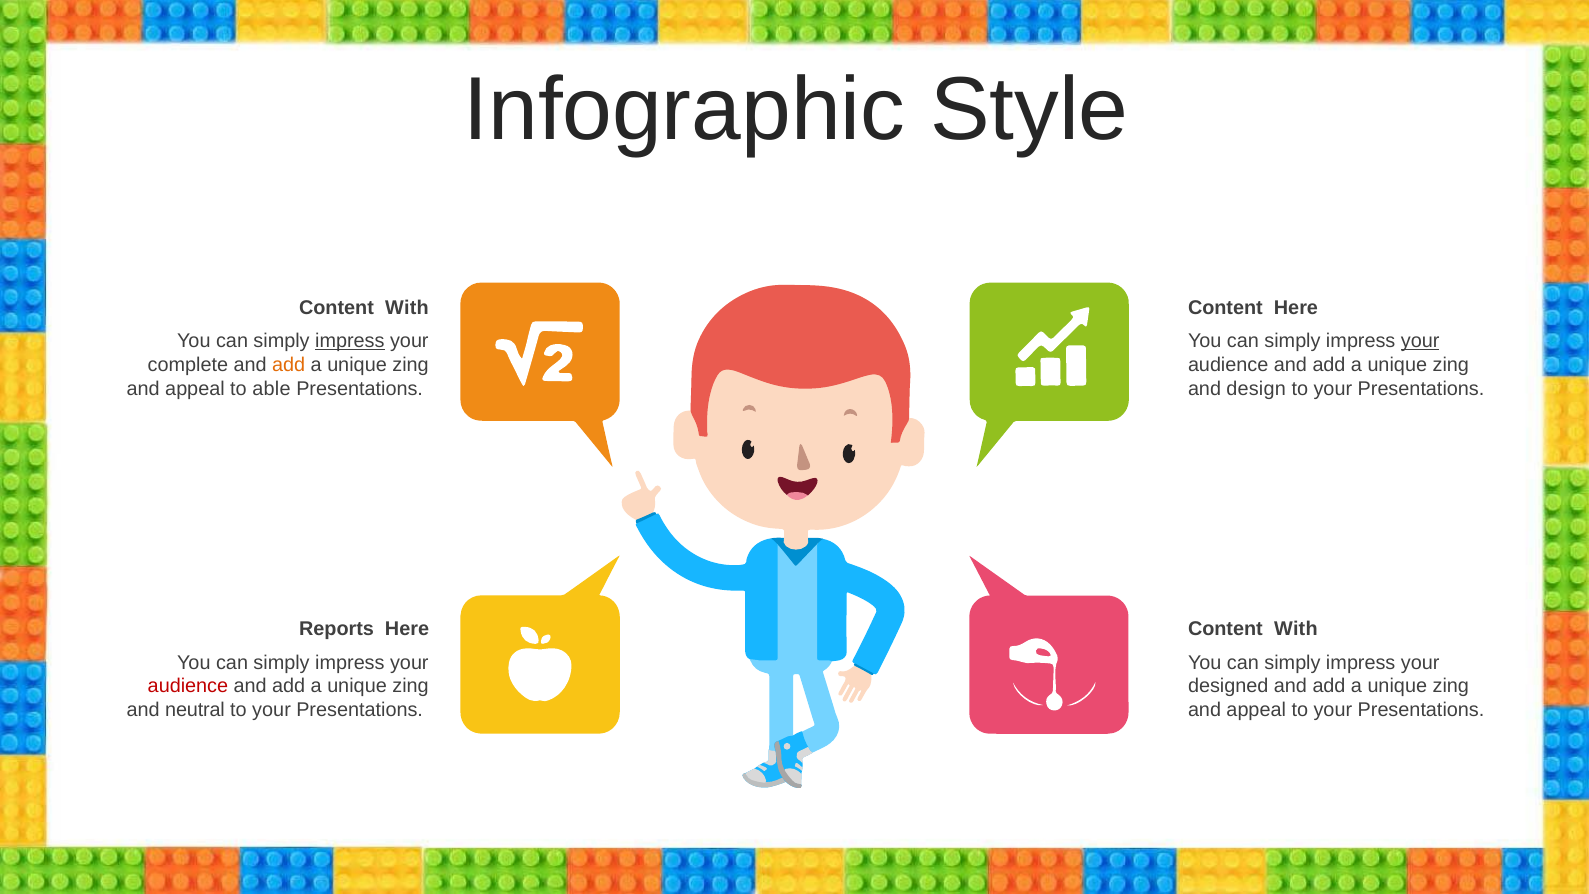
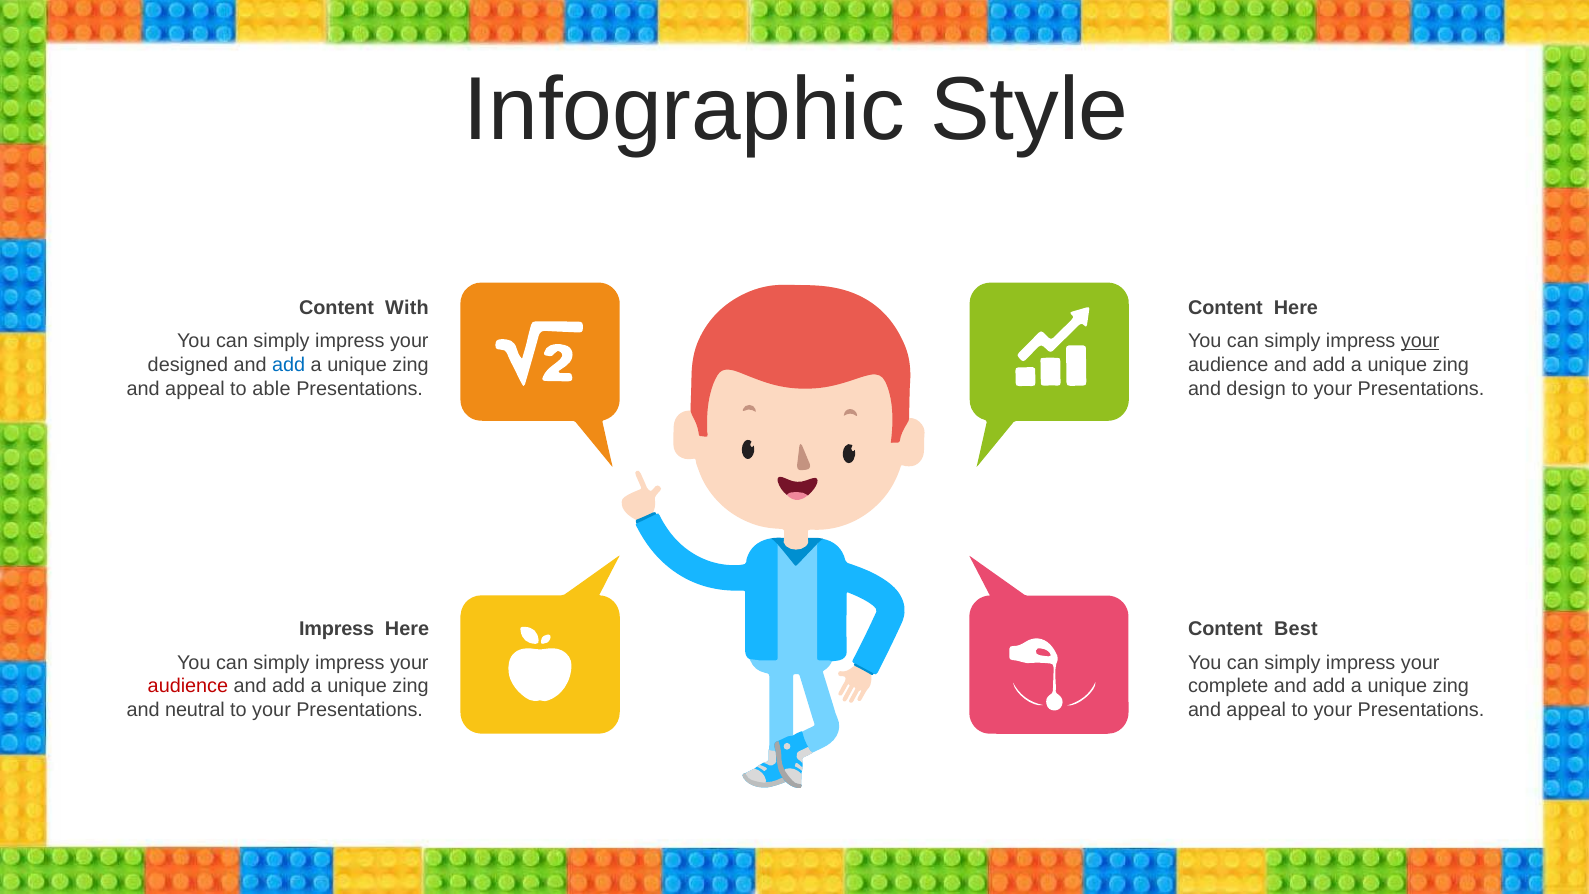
impress underline: present -> none (350, 341)
complete: complete -> designed (188, 365)
add colour: orange -> blue (289, 365)
Reports: Reports -> Impress (337, 629)
With: With -> Best (1296, 629)
designed: designed -> complete (1228, 686)
